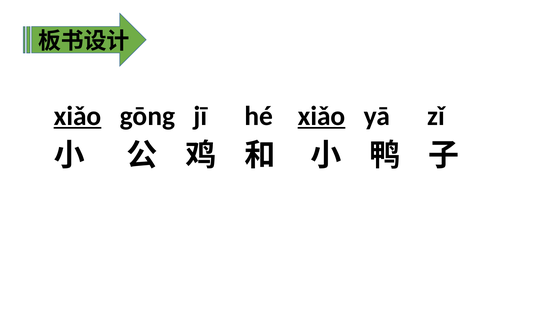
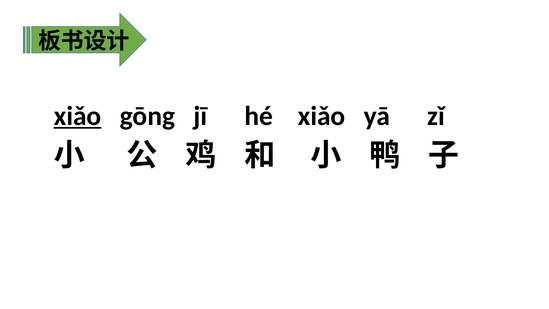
xiǎo underline: present -> none (322, 116)
